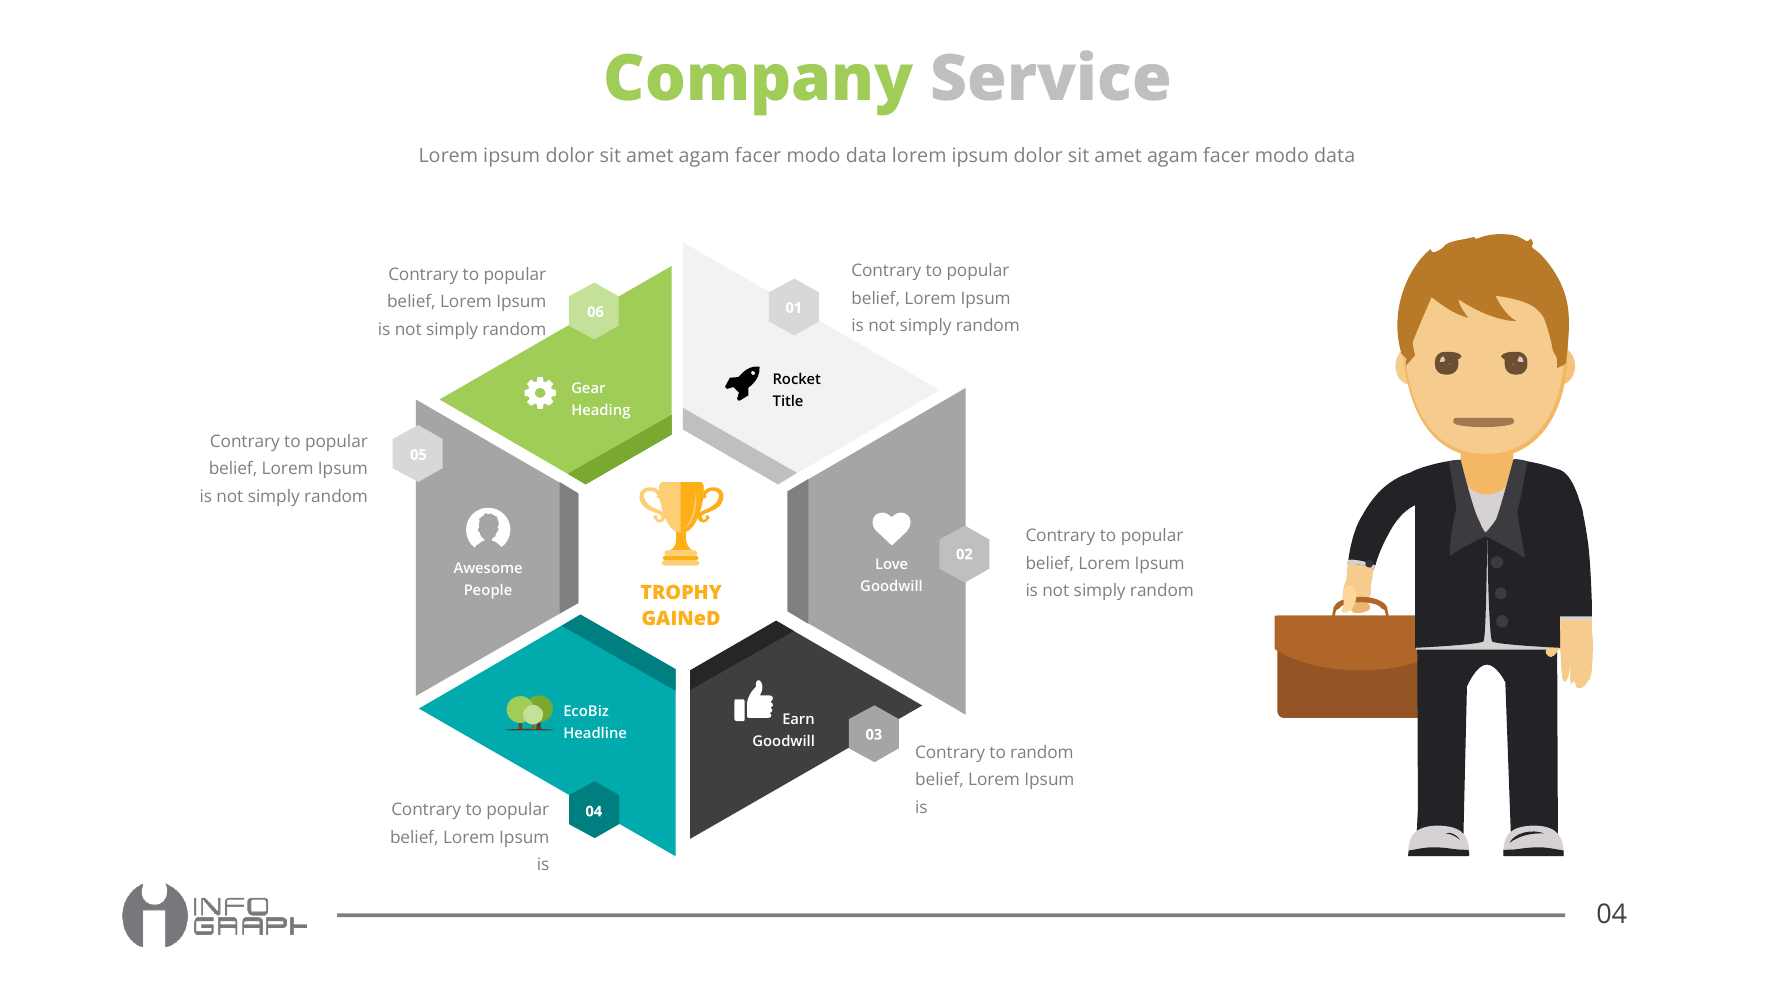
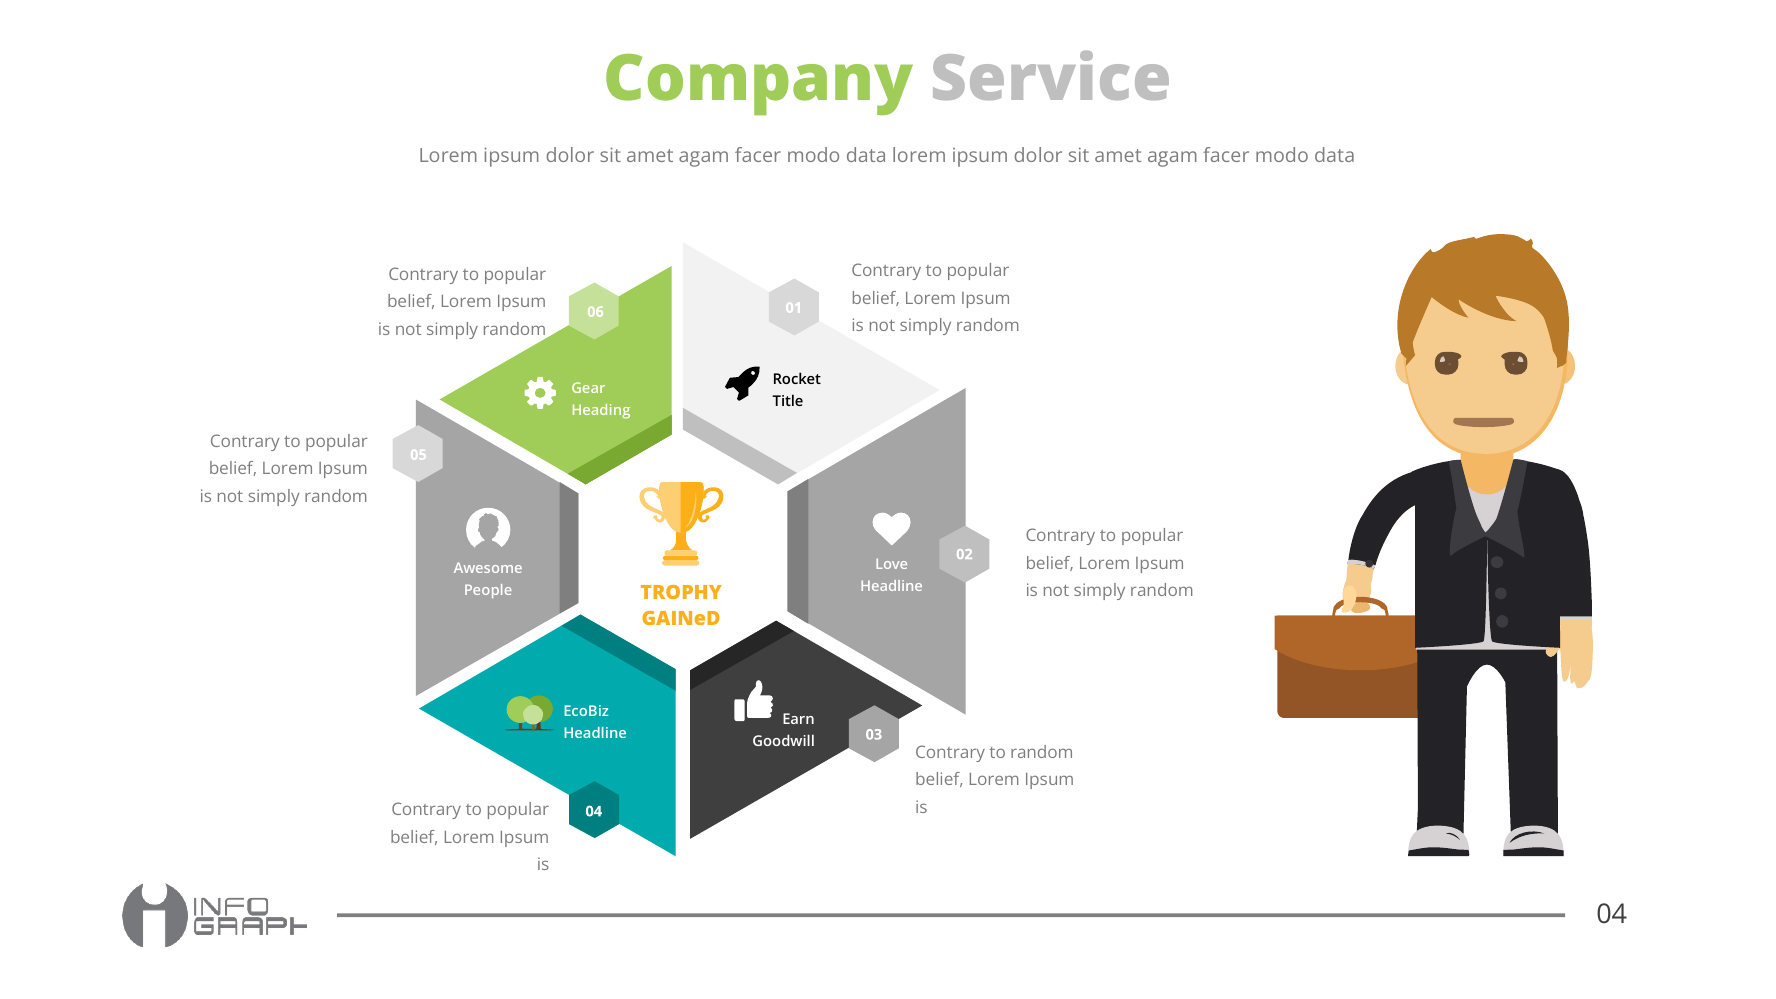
Goodwill: Goodwill -> Headline (892, 587)
